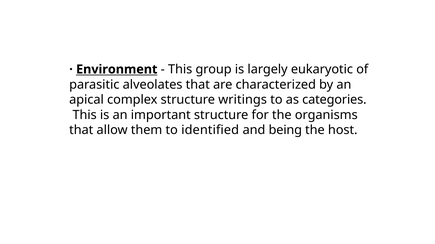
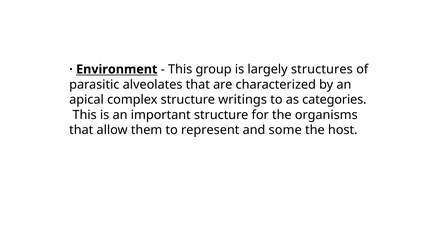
eukaryotic: eukaryotic -> structures (322, 70)
identified: identified -> represent (210, 130)
being: being -> some (285, 130)
